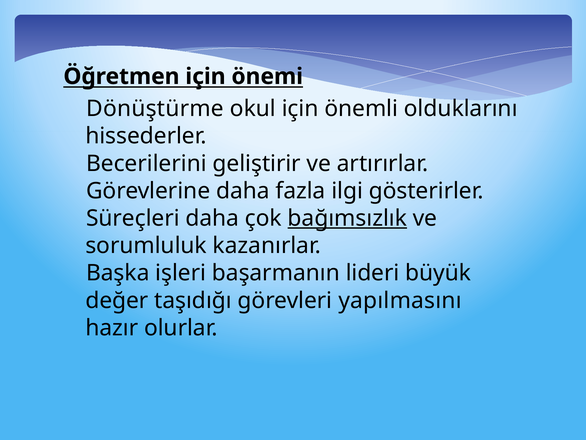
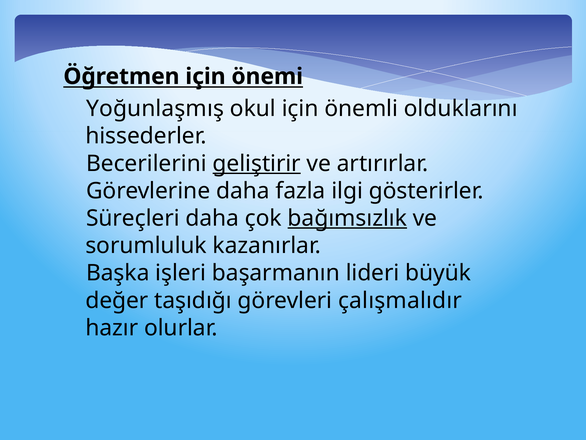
Dönüştürme: Dönüştürme -> Yoğunlaşmış (155, 109)
geliştirir underline: none -> present (257, 163)
yapılmasını: yapılmasını -> çalışmalıdır (400, 300)
